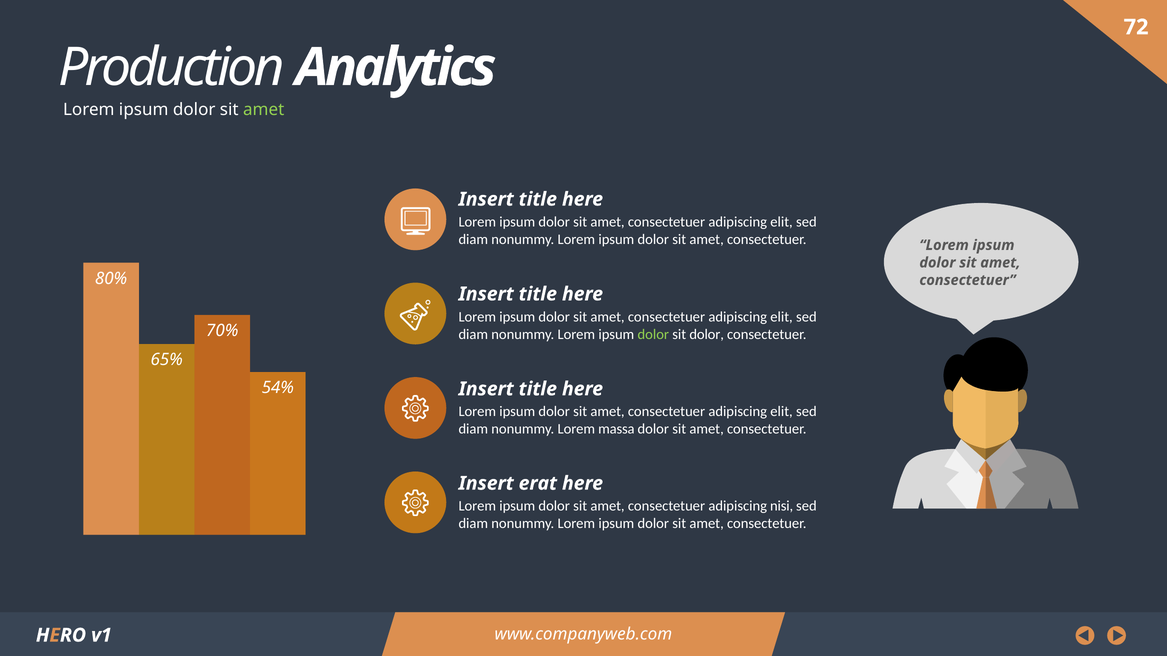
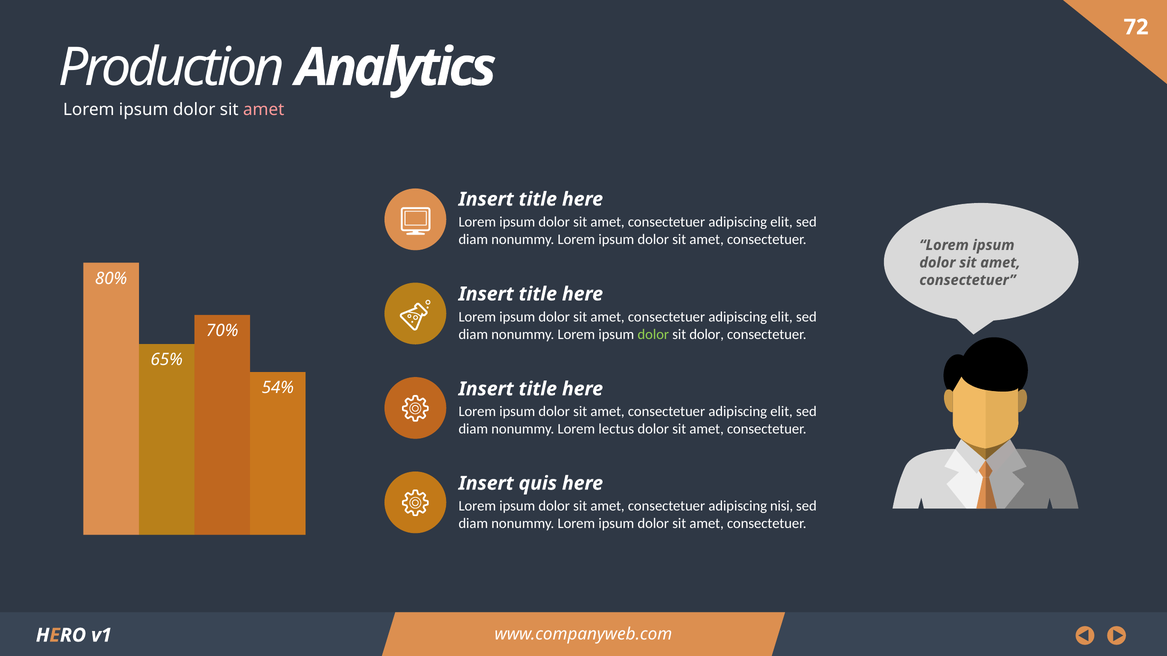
amet colour: light green -> pink (264, 109)
massa: massa -> lectus (616, 429)
erat: erat -> quis (538, 484)
